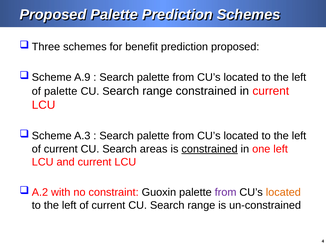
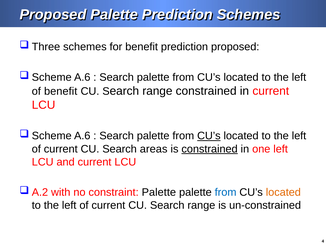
A.9: A.9 -> A.6 (82, 78)
of palette: palette -> benefit (61, 91)
A.3: A.3 -> A.6 (82, 136)
CU’s underline: none -> present (209, 136)
constraint Guoxin: Guoxin -> Palette (159, 193)
from colour: purple -> blue (226, 193)
